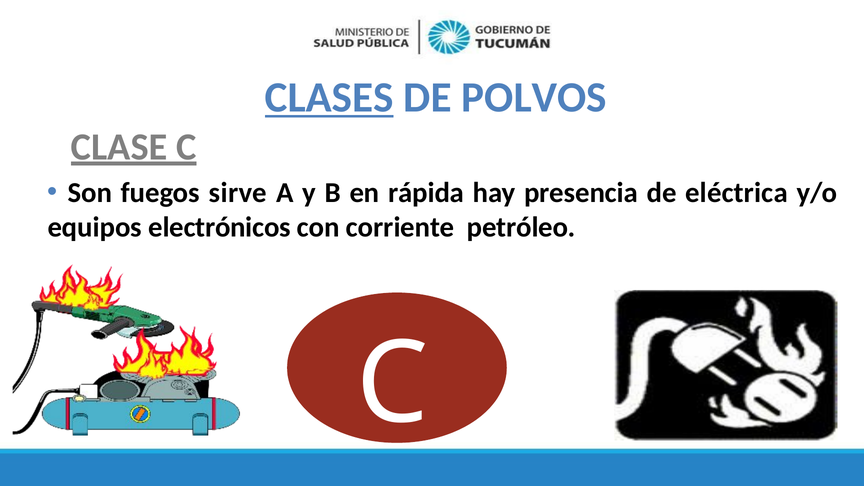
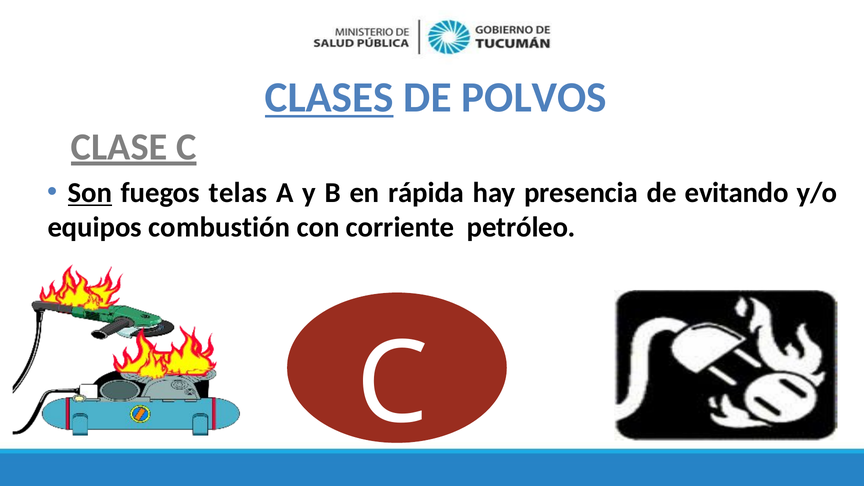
Son underline: none -> present (90, 193)
sirve: sirve -> telas (238, 193)
eléctrica: eléctrica -> evitando (737, 193)
electrónicos: electrónicos -> combustión (219, 227)
